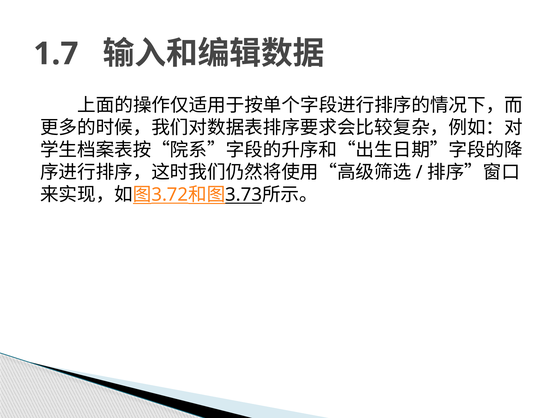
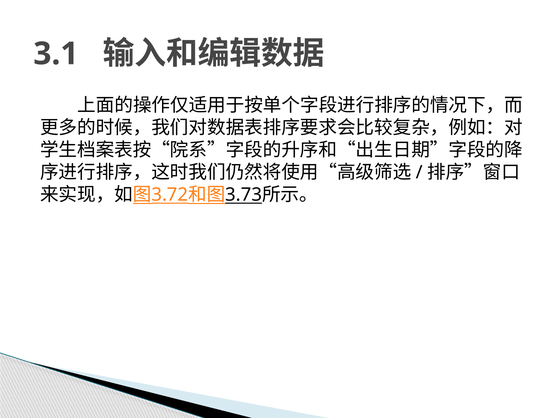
1.7: 1.7 -> 3.1 (56, 54)
